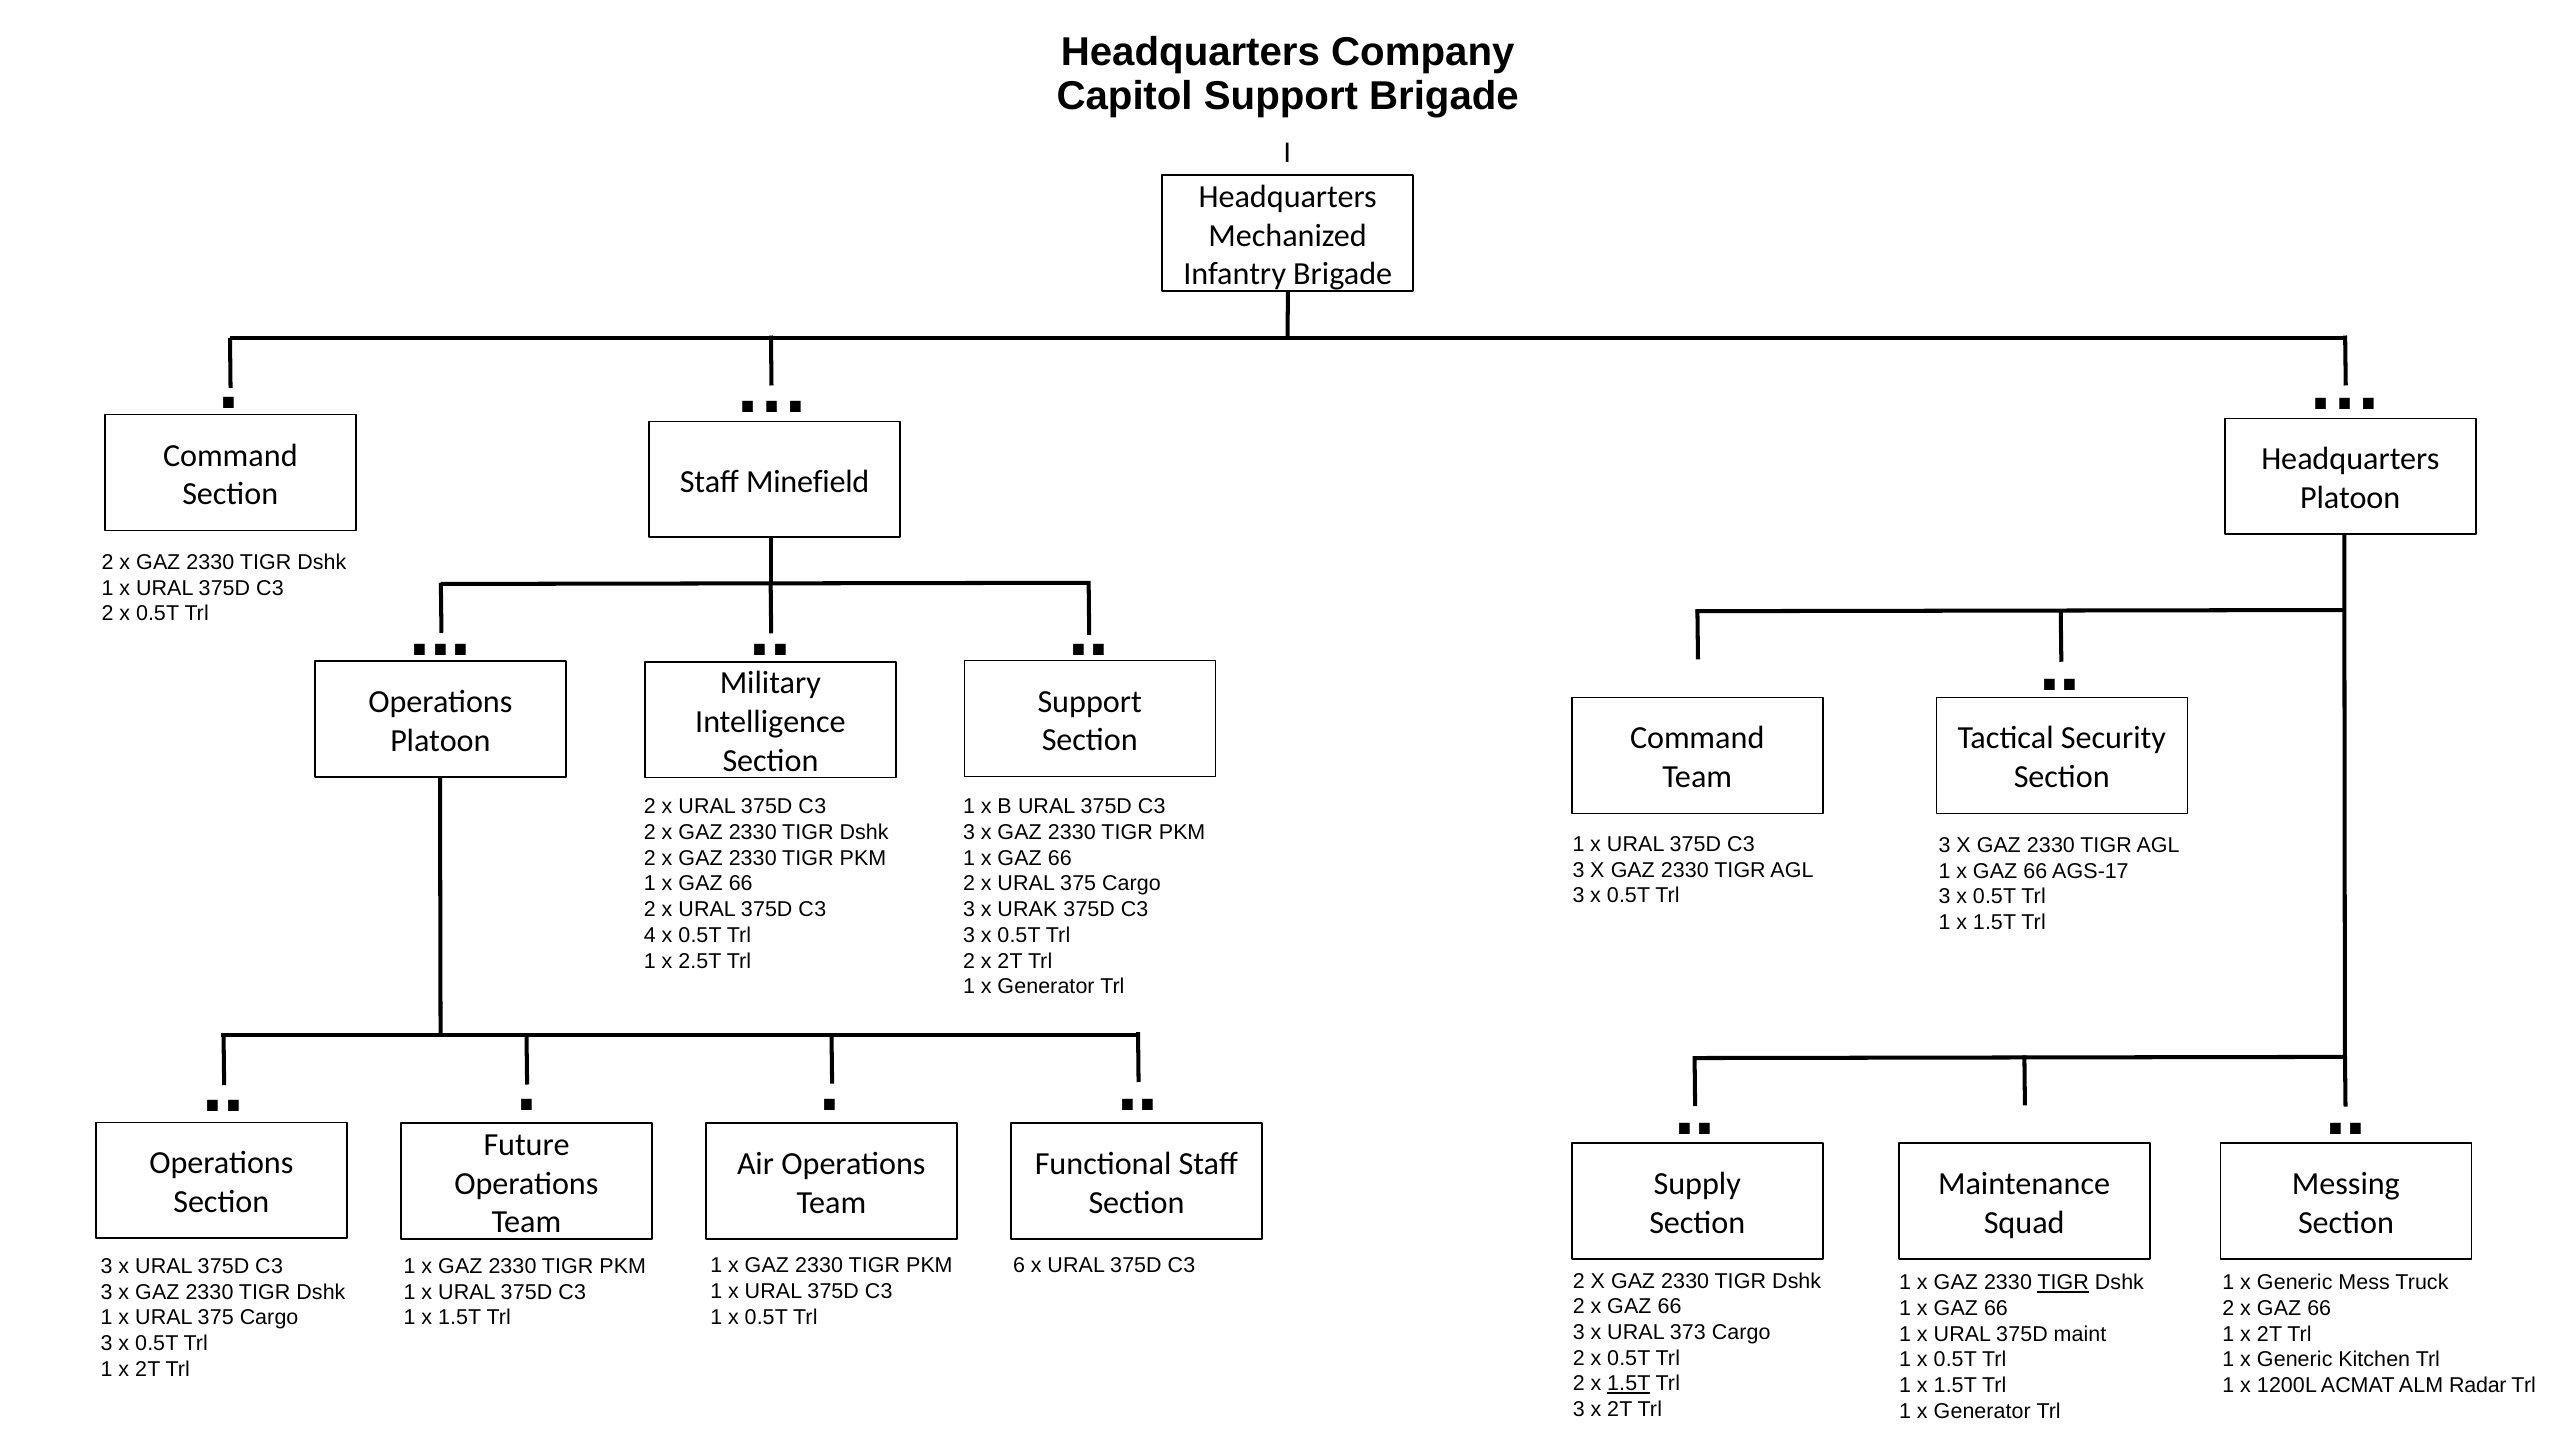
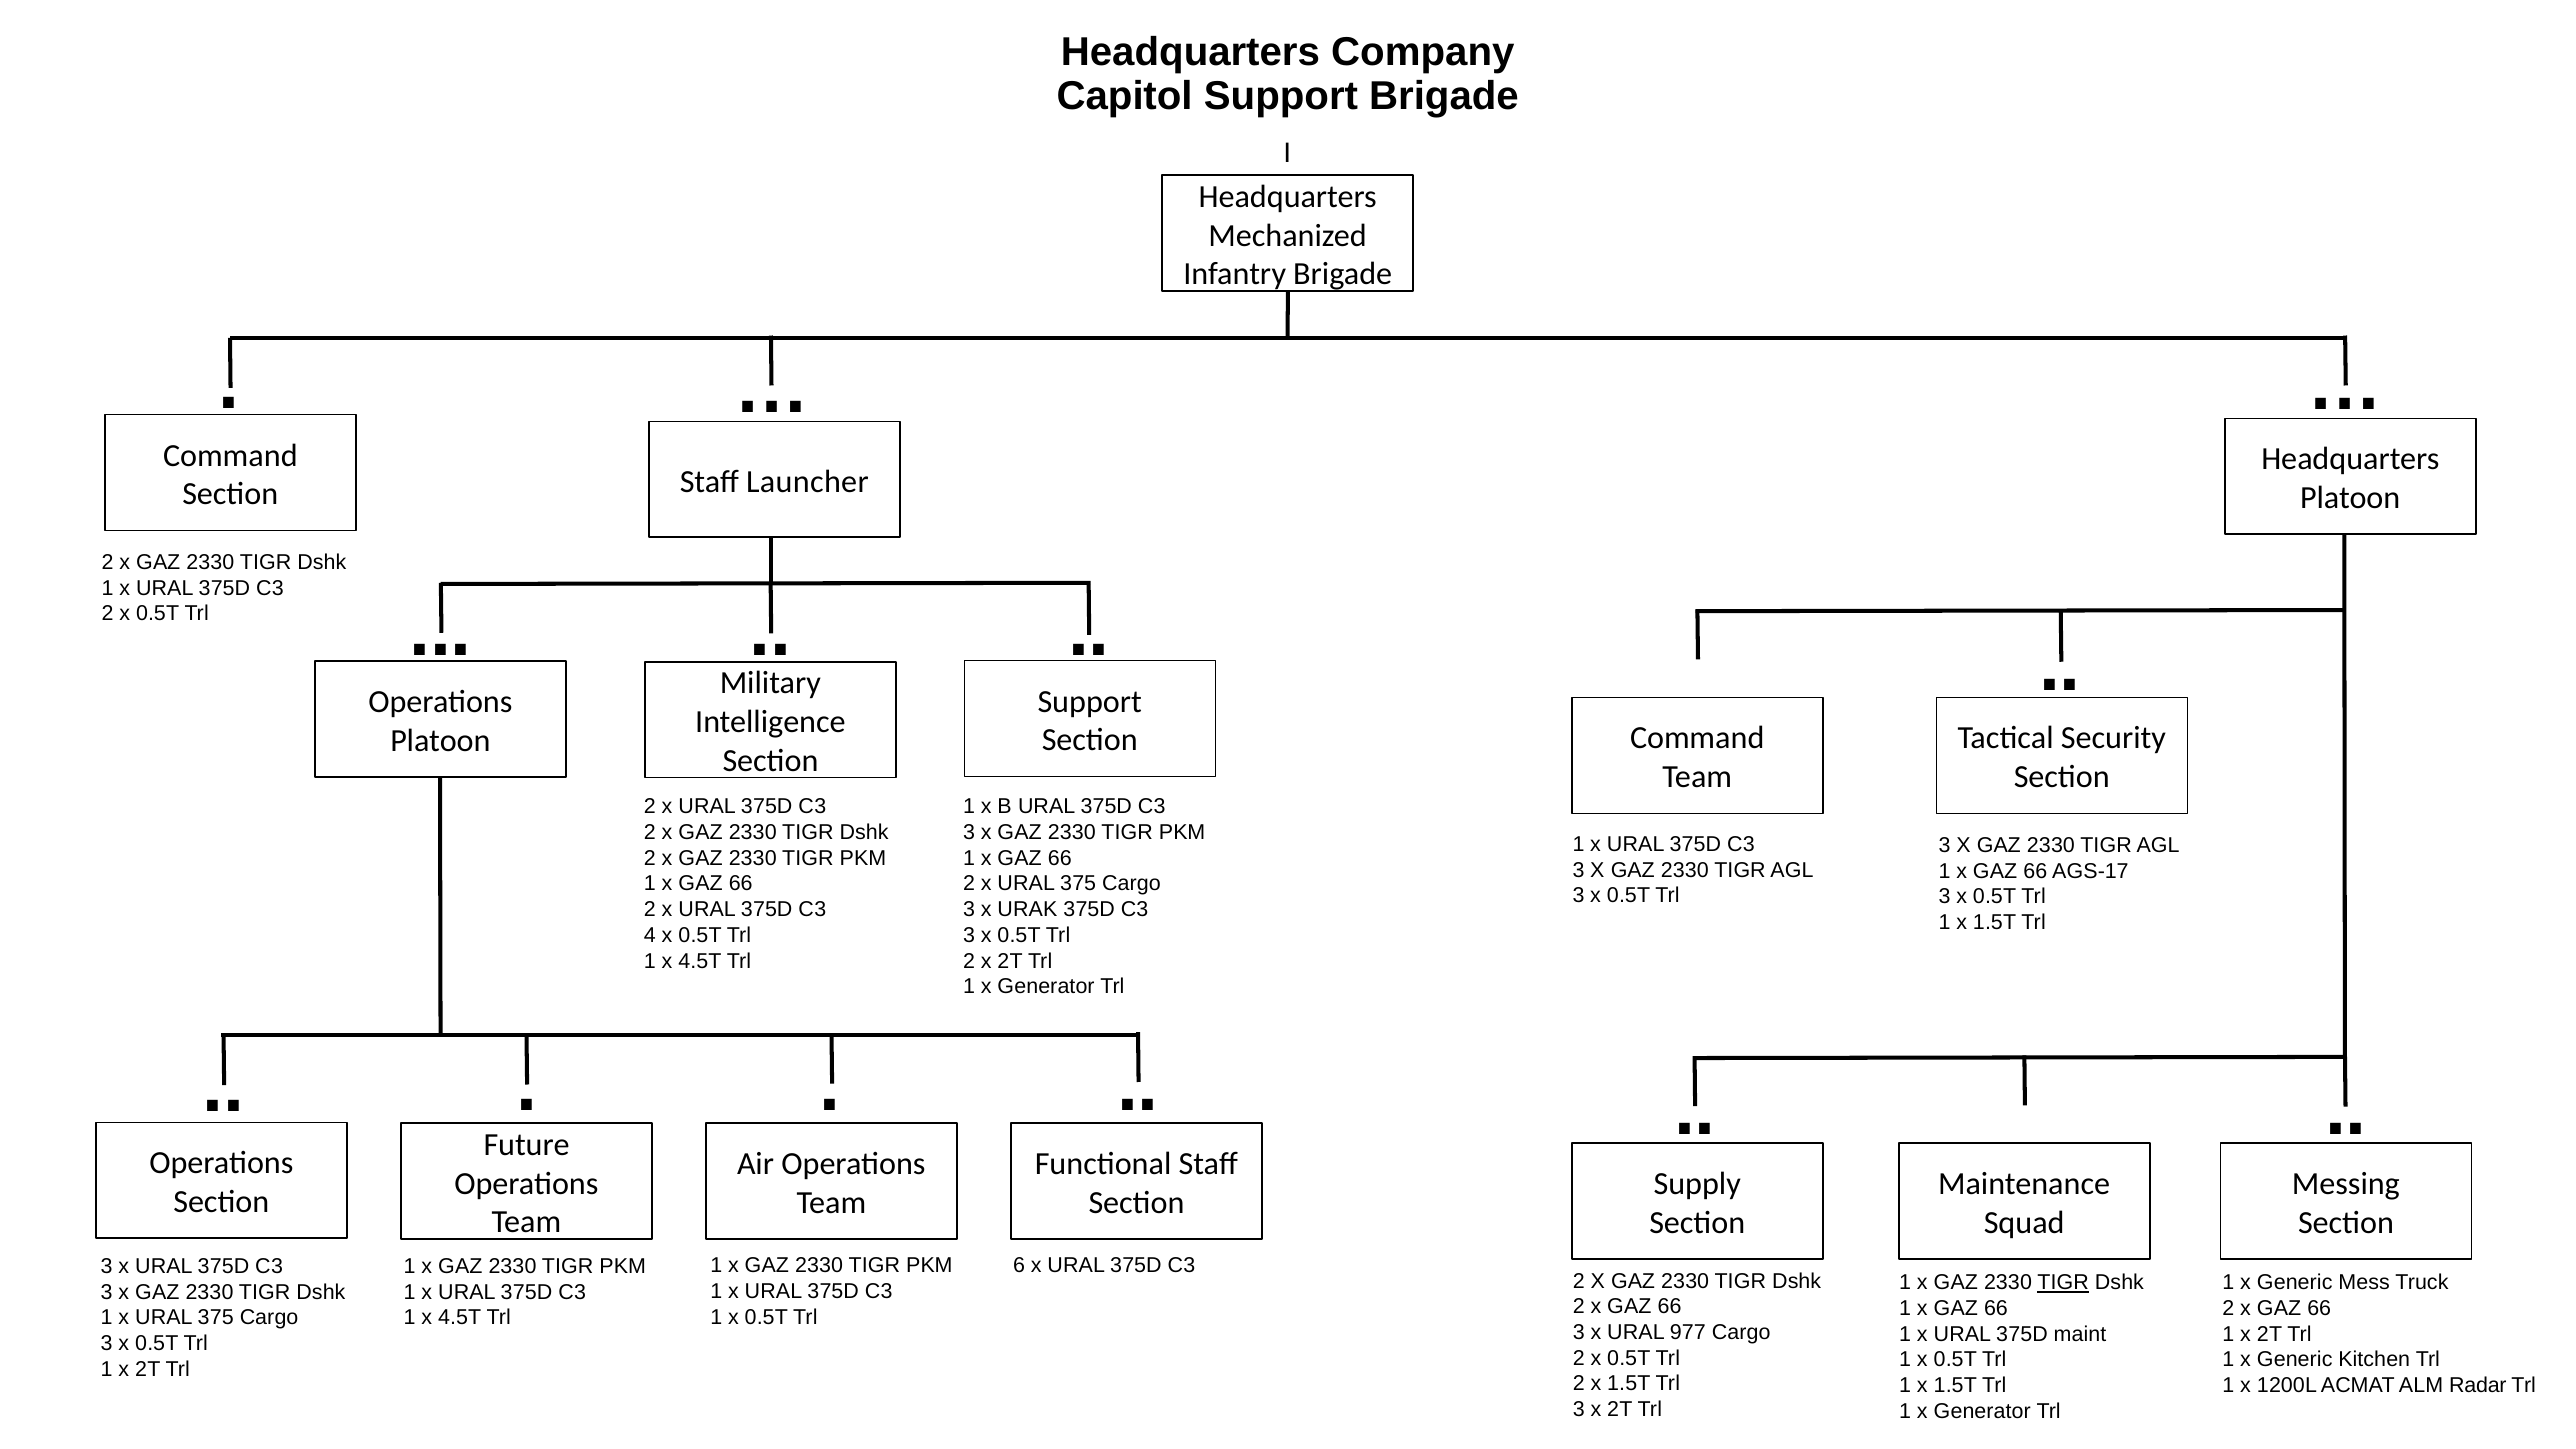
Minefield: Minefield -> Launcher (807, 482)
2.5T: 2.5T -> 4.5T (700, 961)
1.5T: 1.5T -> 4.5T (460, 1318)
373: 373 -> 977 (1688, 1332)
1.5T underline: present -> none (1629, 1384)
